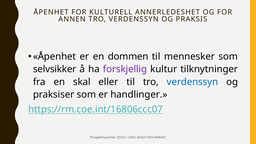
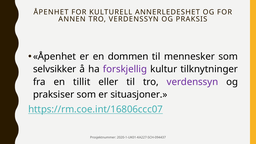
skal: skal -> tillit (82, 82)
verdenssyn colour: blue -> purple (192, 82)
handlinger: handlinger -> situasjoner (139, 95)
